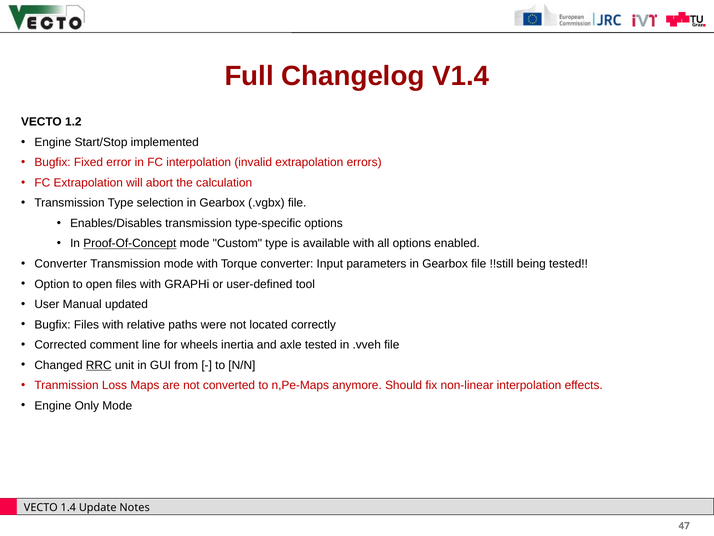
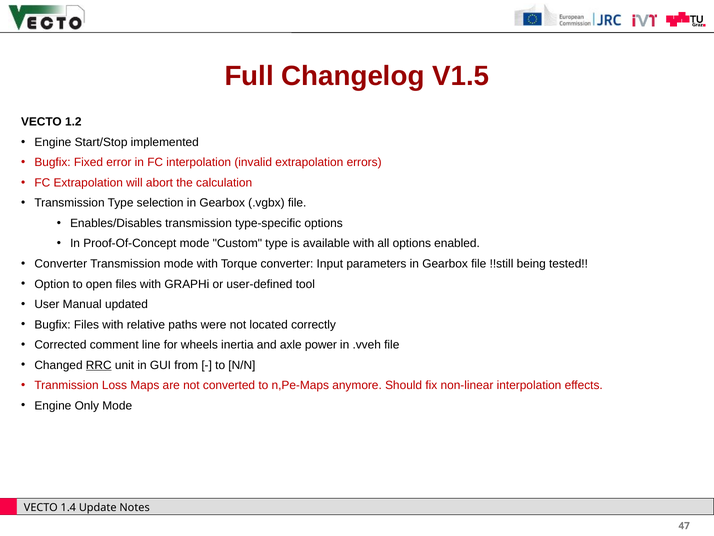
V1.4: V1.4 -> V1.5 (461, 76)
Proof-Of-Concept underline: present -> none (130, 243)
axle tested: tested -> power (321, 345)
